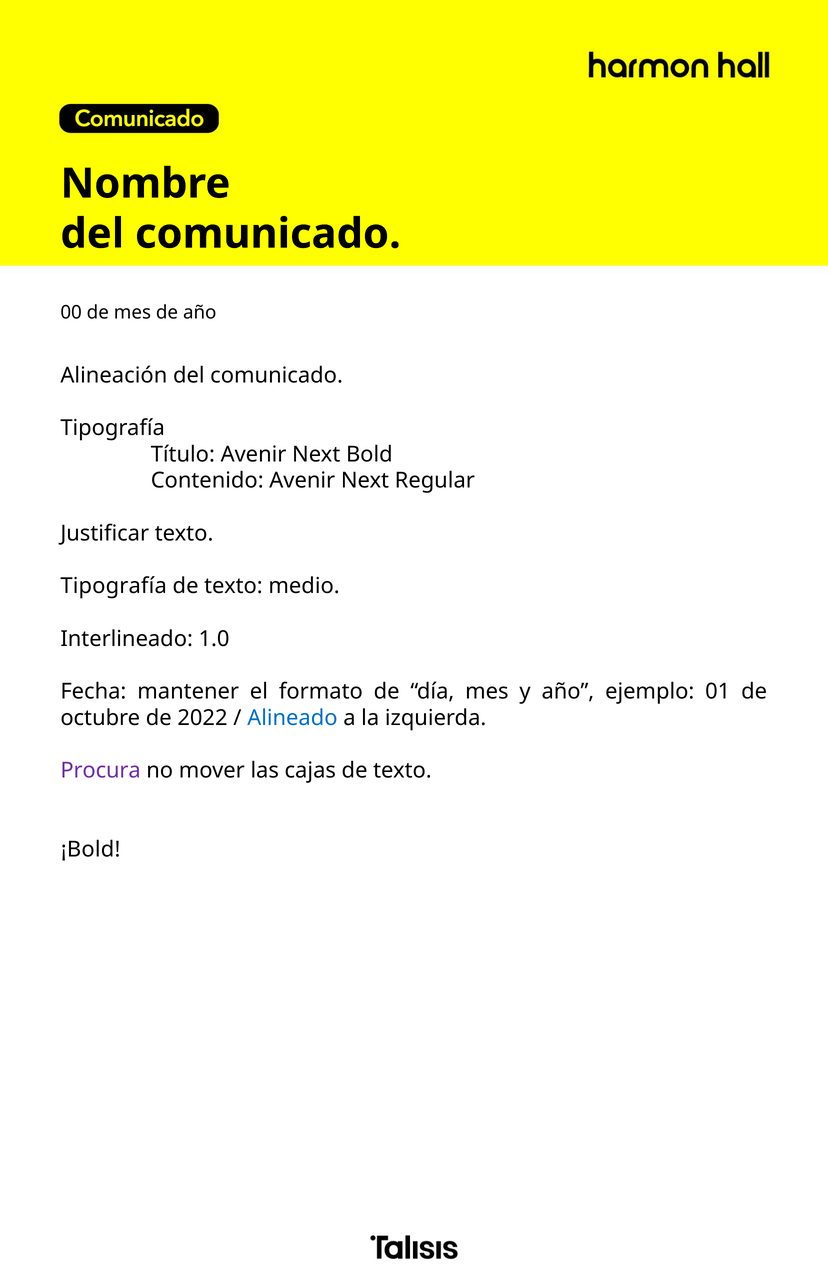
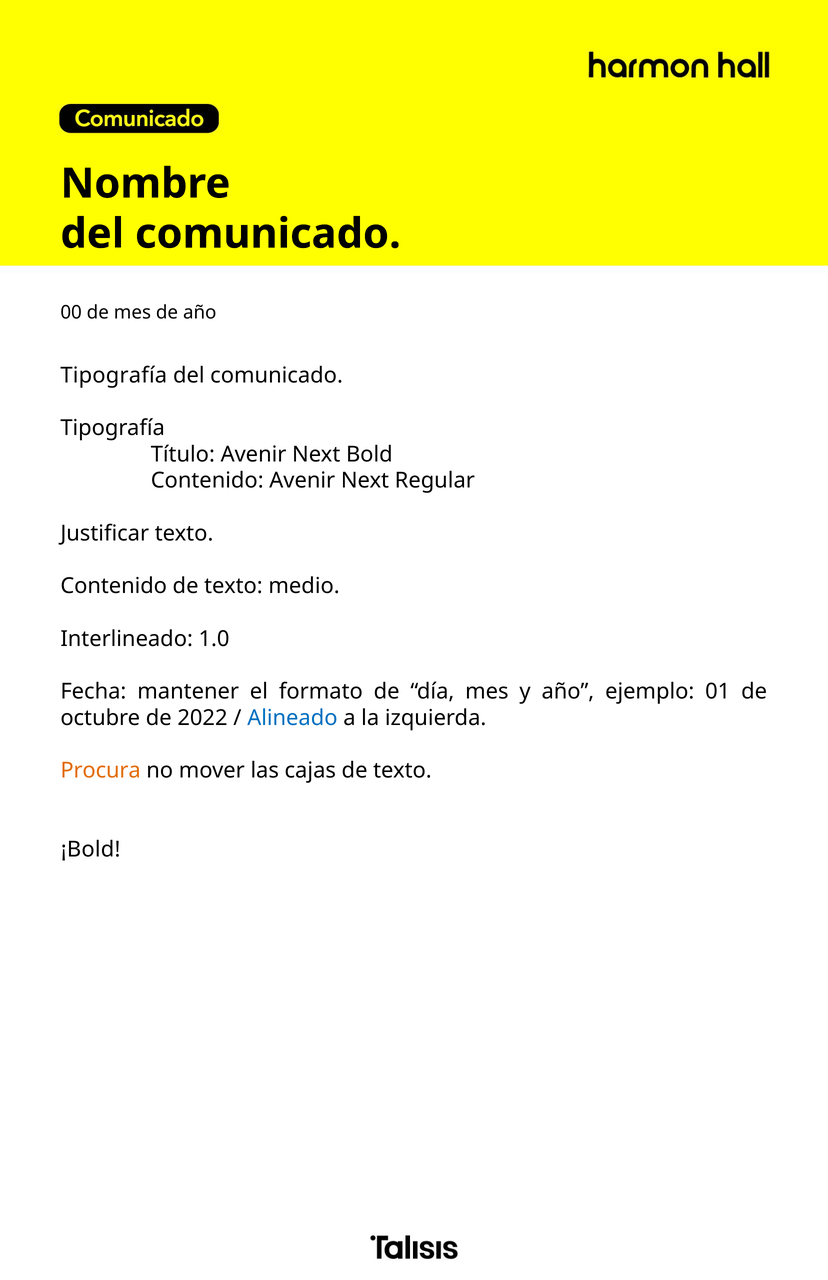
Alineación: Alineación -> Tipografía (114, 375)
Tipografía: Tipografía -> Contenido (114, 586)
Procura colour: purple -> orange (101, 770)
